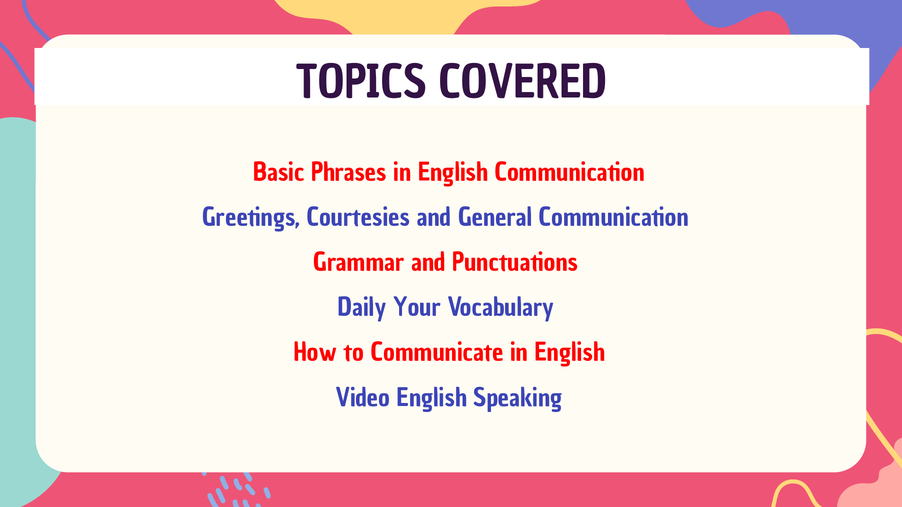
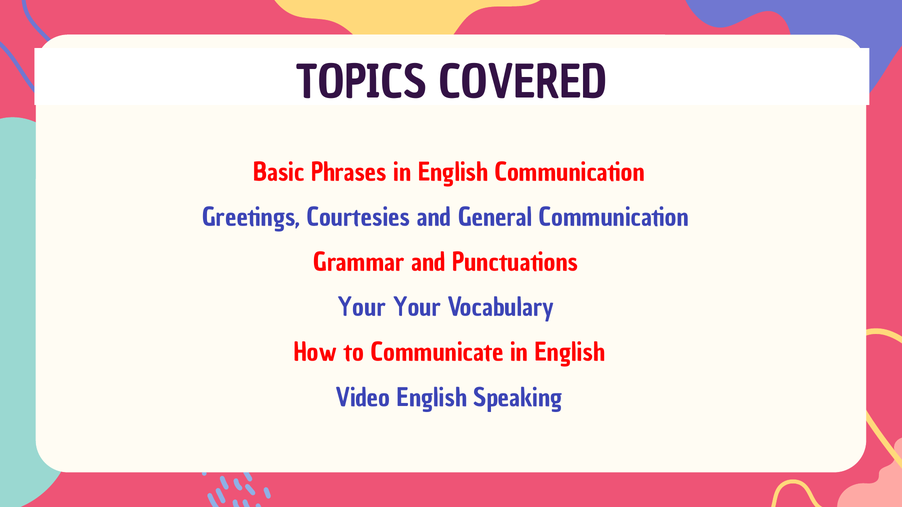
Daily: Daily -> Your (362, 308)
